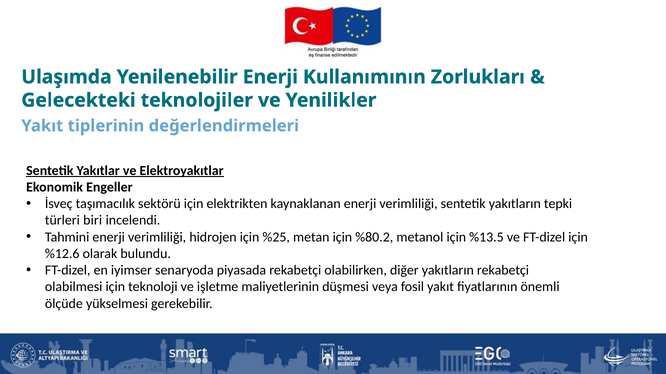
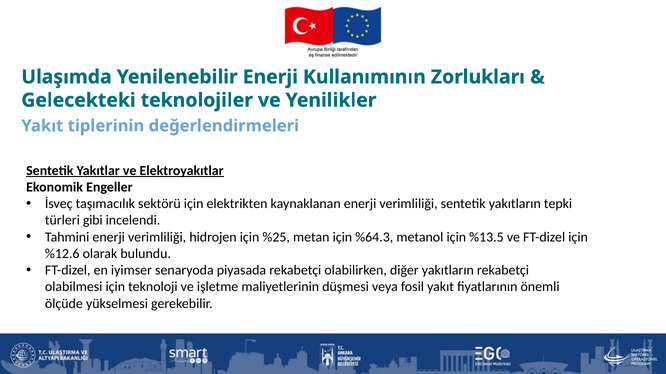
biri: biri -> gibi (93, 221)
%80.2: %80.2 -> %64.3 (374, 237)
